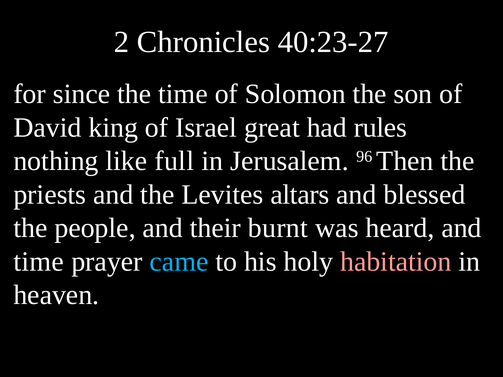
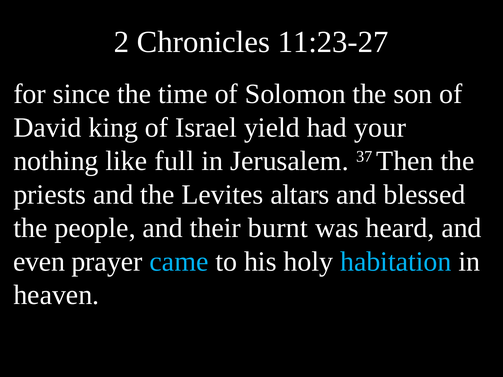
40:23-27: 40:23-27 -> 11:23-27 (333, 42)
great: great -> yield (272, 128)
rules: rules -> your (380, 128)
96: 96 -> 37 (364, 157)
time: time -> even (39, 262)
habitation colour: pink -> light blue (396, 262)
